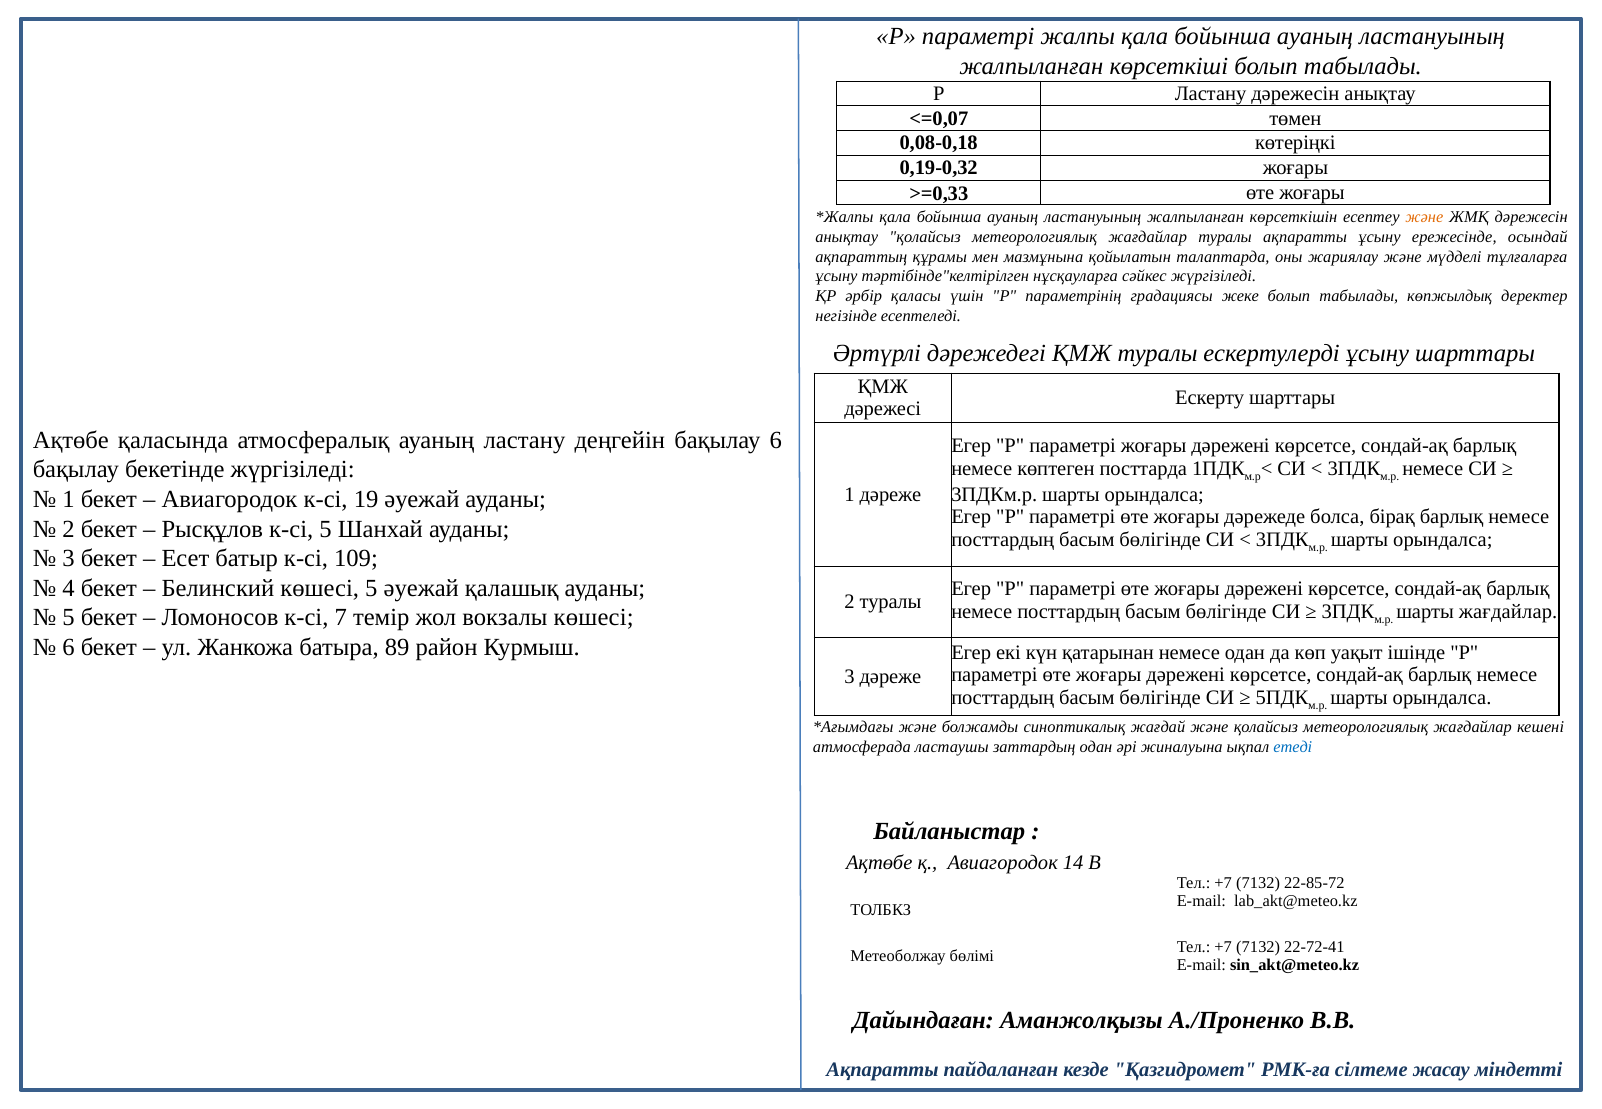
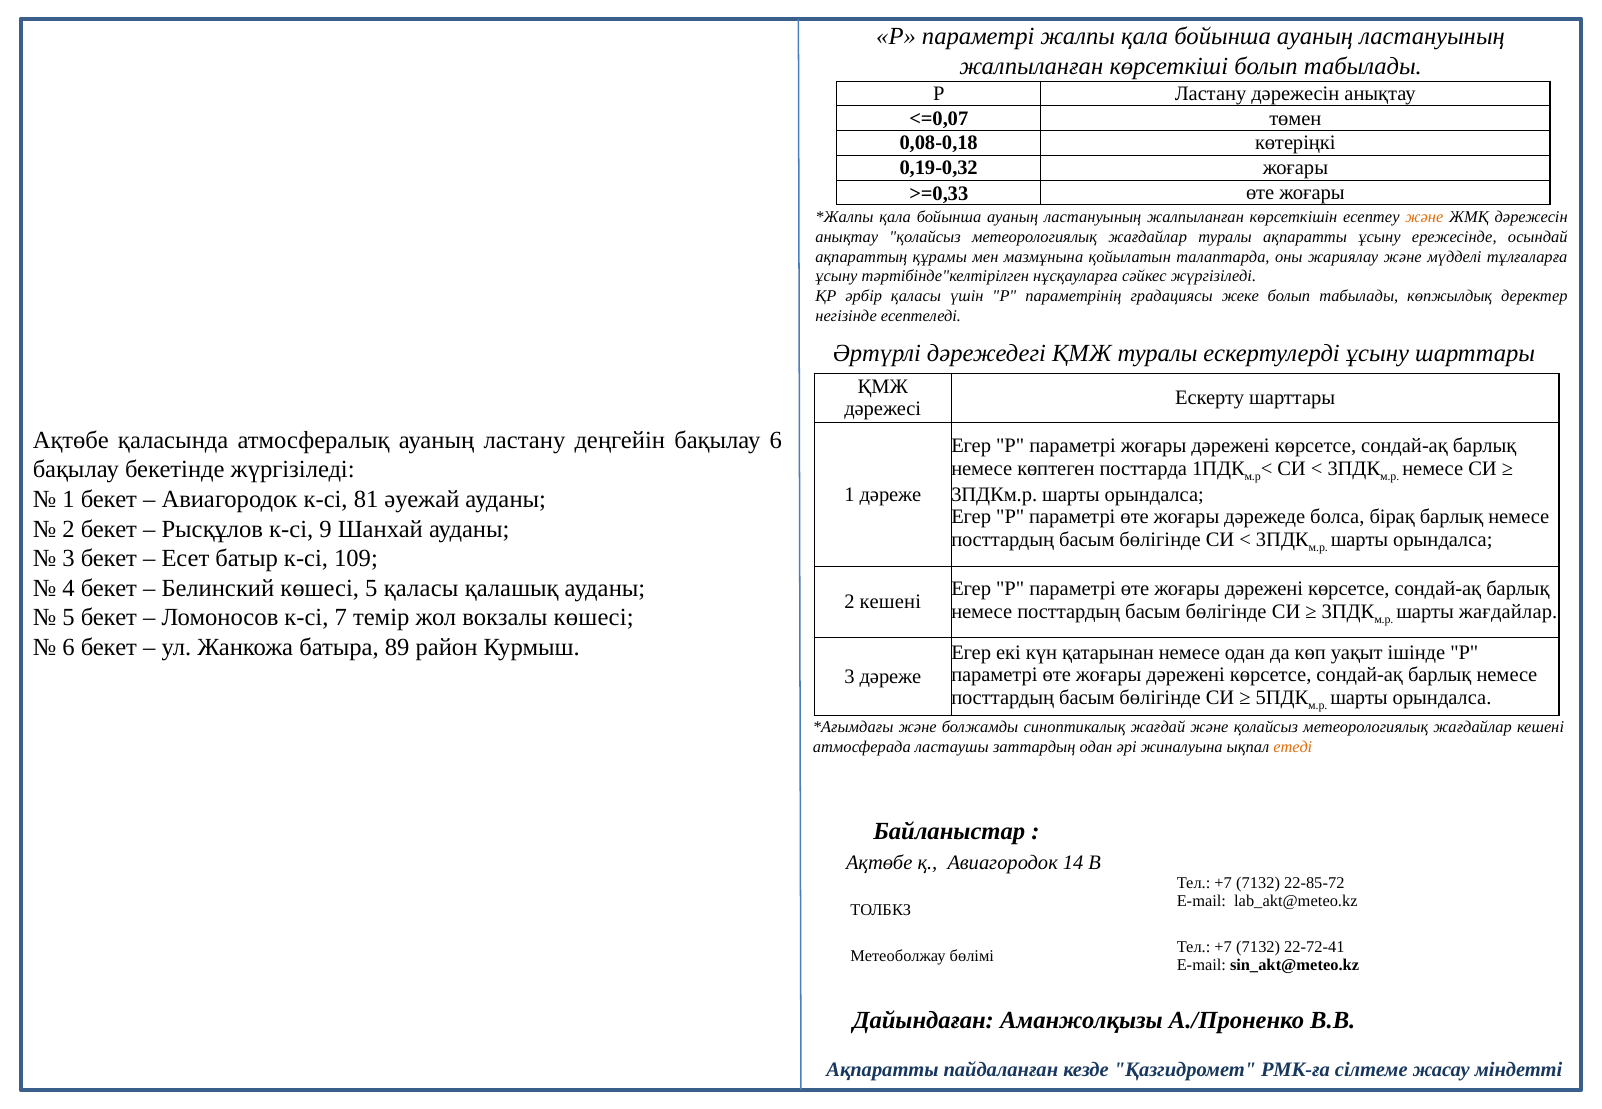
19: 19 -> 81 (366, 499)
к-сі 5: 5 -> 9 (326, 529)
5 әуежай: әуежай -> қаласы (421, 588)
2 туралы: туралы -> кешені (890, 602)
етеді colour: blue -> orange (1293, 747)
